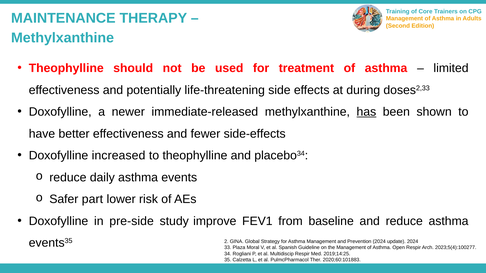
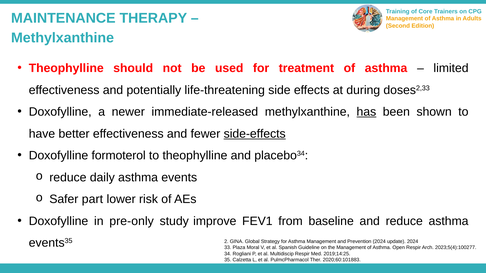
side-effects underline: none -> present (255, 134)
increased: increased -> formoterol (119, 156)
pre-side: pre-side -> pre-only (132, 221)
